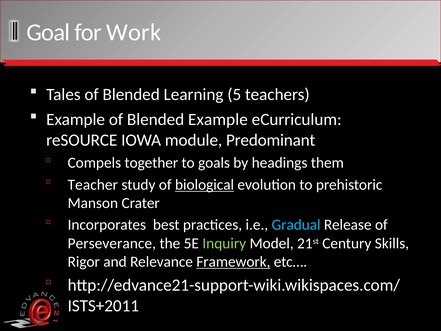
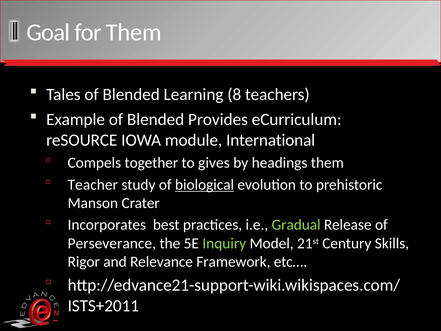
for Work: Work -> Them (134, 32)
5: 5 -> 8 (234, 95)
Blended Example: Example -> Provides (218, 119)
Predominant: Predominant -> International (271, 140)
goals: goals -> gives (214, 163)
Gradual colour: light blue -> light green (296, 225)
Framework underline: present -> none (233, 262)
